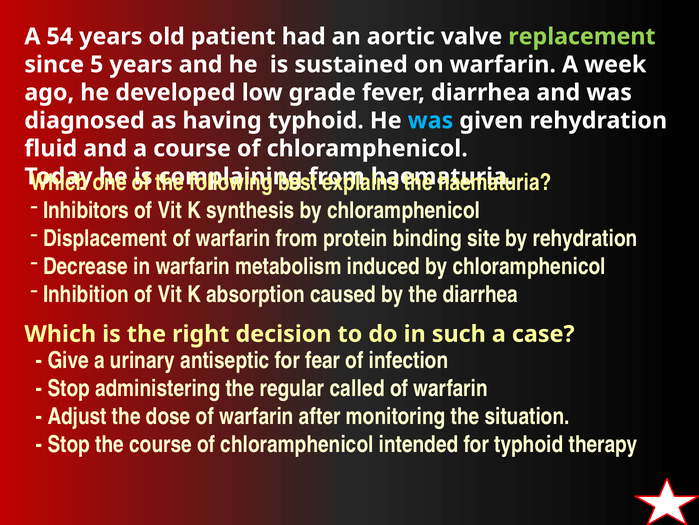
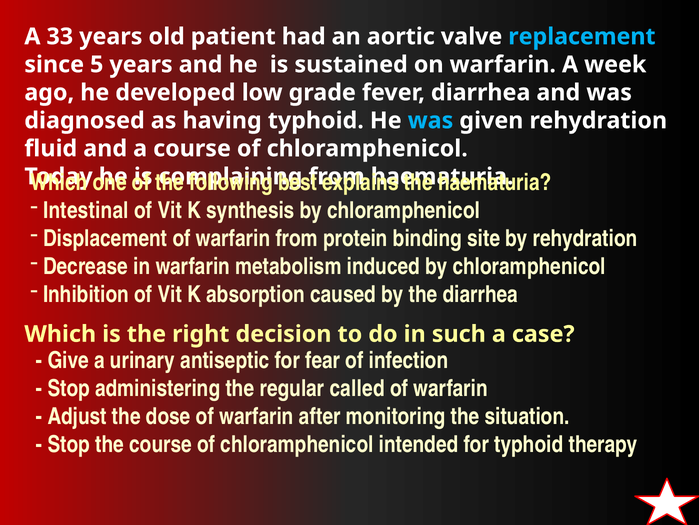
54: 54 -> 33 (60, 37)
replacement colour: light green -> light blue (582, 37)
Inhibitors: Inhibitors -> Intestinal (86, 210)
